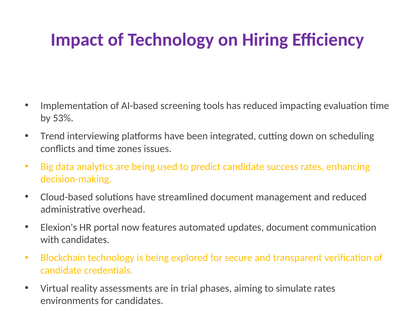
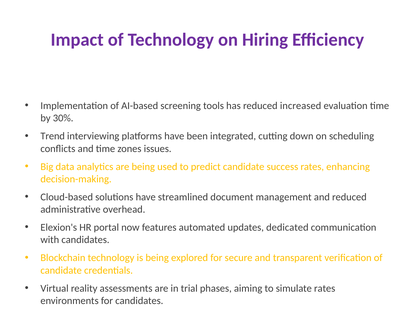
impacting: impacting -> increased (301, 106)
53%: 53% -> 30% (63, 118)
updates document: document -> dedicated (287, 228)
